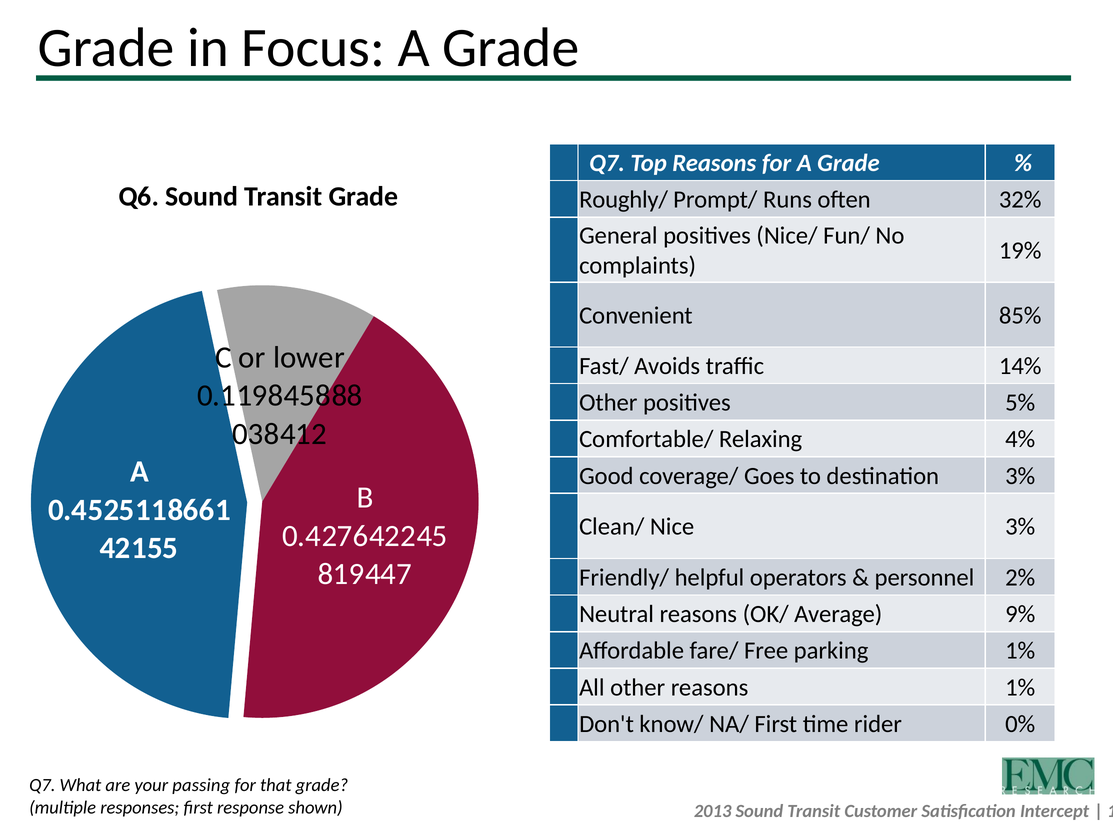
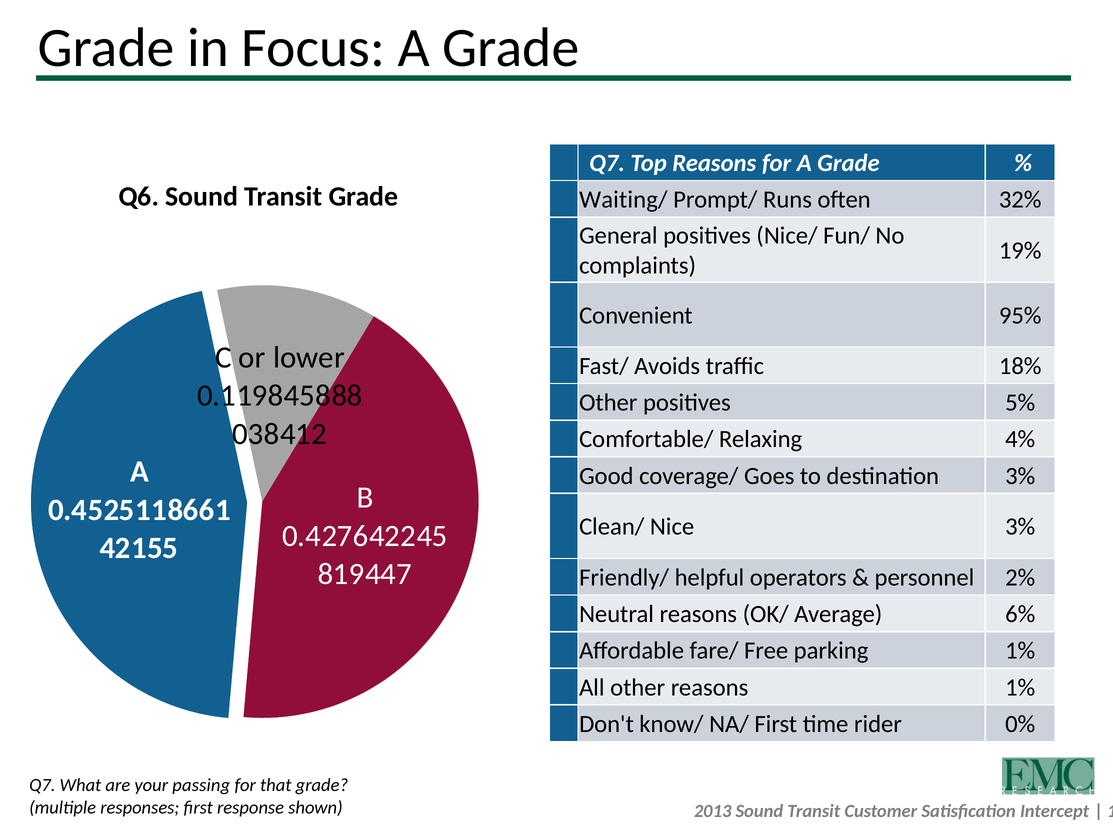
Roughly/: Roughly/ -> Waiting/ (623, 200)
85%: 85% -> 95% (1020, 315)
14%: 14% -> 18% (1020, 366)
9%: 9% -> 6% (1020, 614)
